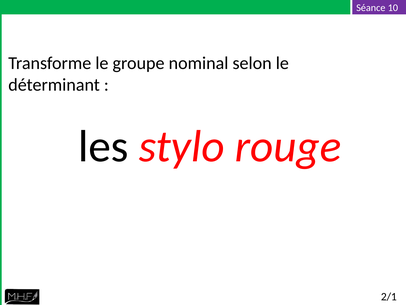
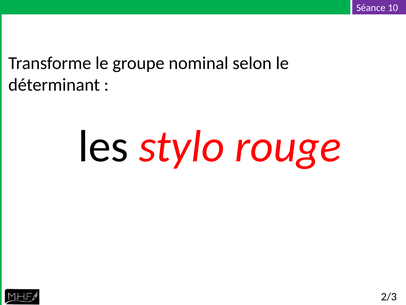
2/1: 2/1 -> 2/3 (389, 296)
